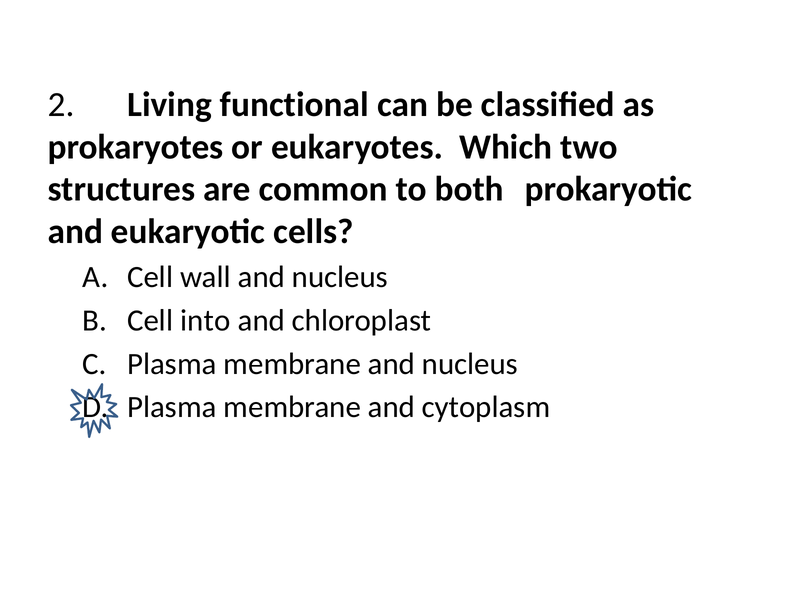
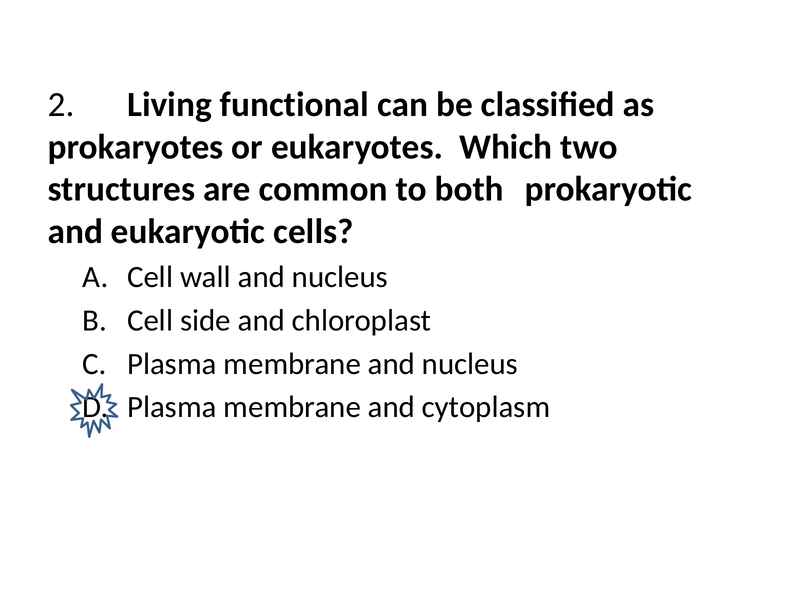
into: into -> side (205, 321)
